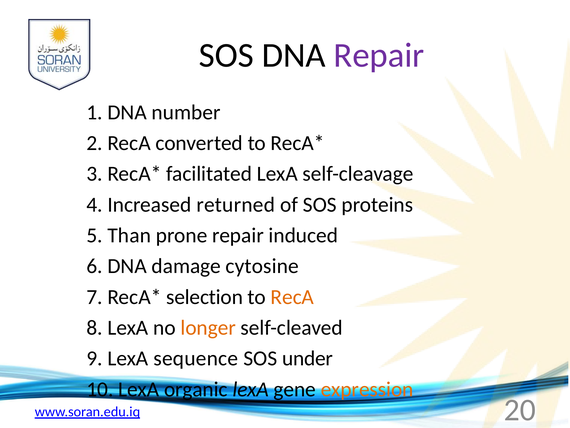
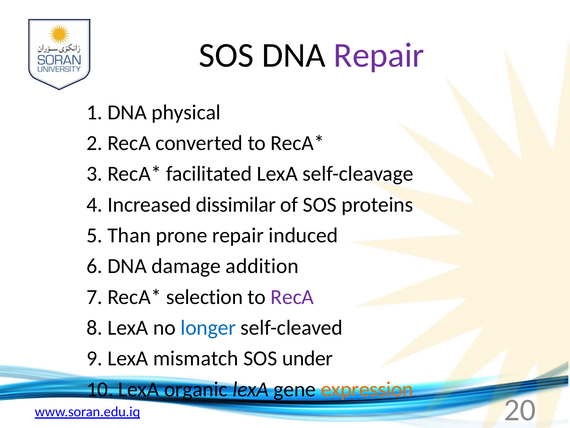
number: number -> physical (186, 112)
returned: returned -> dissimilar (236, 204)
cytosine: cytosine -> addition (262, 266)
RecA colour: orange -> purple (292, 297)
longer colour: orange -> blue (208, 327)
sequence: sequence -> mismatch (196, 358)
